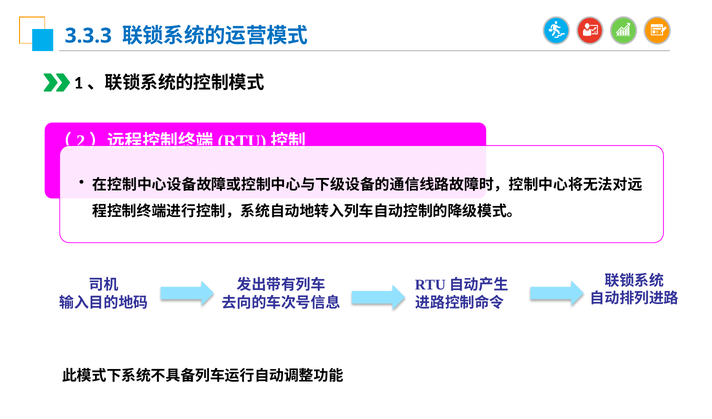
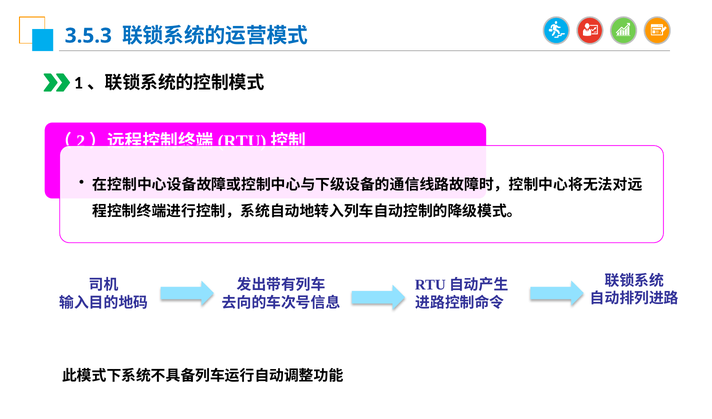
3.3.3: 3.3.3 -> 3.5.3 (88, 36)
